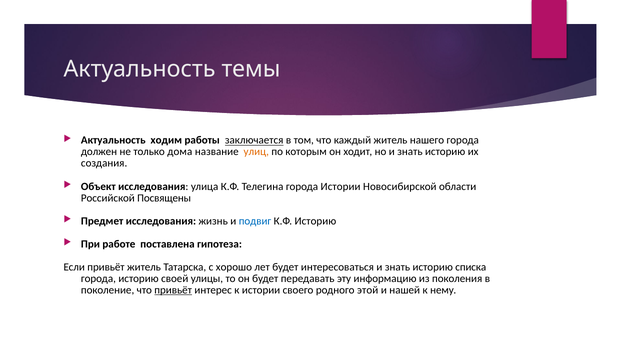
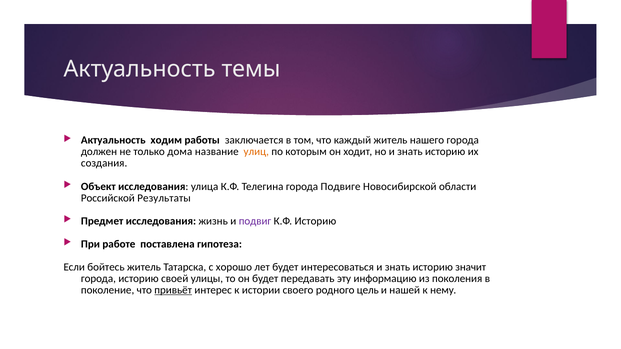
заключается underline: present -> none (254, 140)
города Истории: Истории -> Подвиге (341, 187)
Посвящены: Посвящены -> Результаты (164, 198)
подвиг colour: blue -> purple (255, 221)
Если привьёт: привьёт -> бойтесь (106, 267)
списка: списка -> значит (471, 267)
этой: этой -> цель (368, 290)
